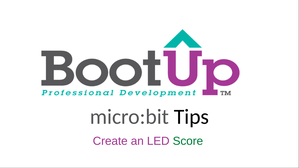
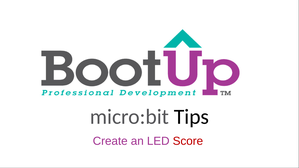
Score colour: green -> red (188, 141)
